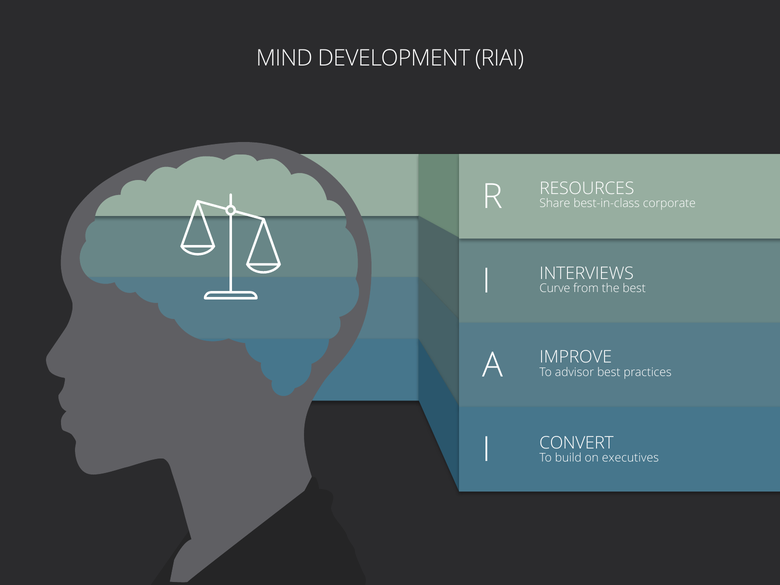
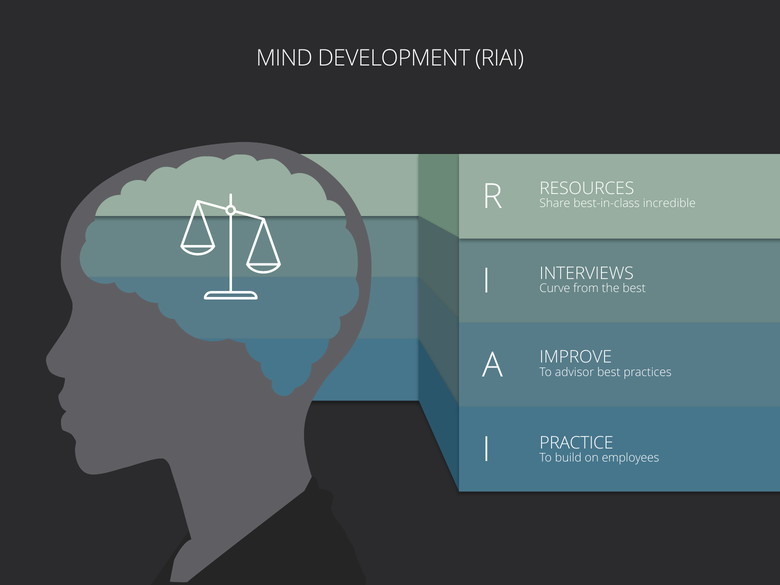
corporate: corporate -> incredible (669, 204)
CONVERT: CONVERT -> PRACTICE (576, 443)
executives: executives -> employees (630, 458)
